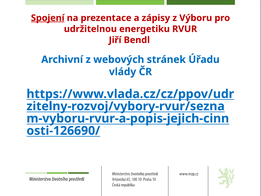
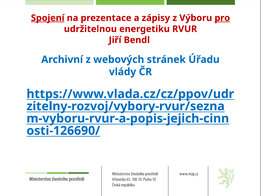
pro underline: none -> present (222, 18)
